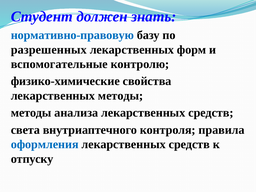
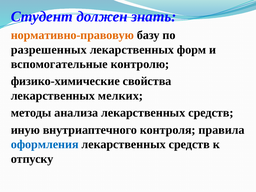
нормативно-правовую colour: blue -> orange (72, 35)
лекарственных методы: методы -> мелких (120, 96)
света: света -> иную (25, 130)
